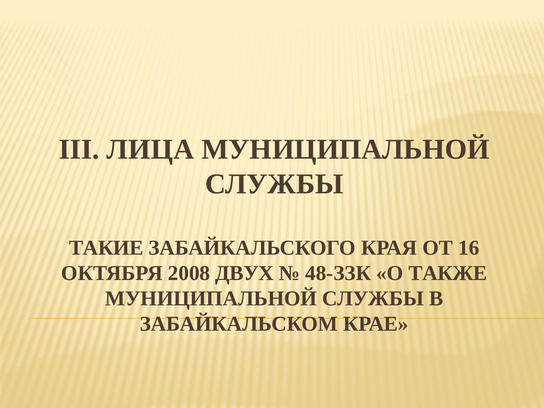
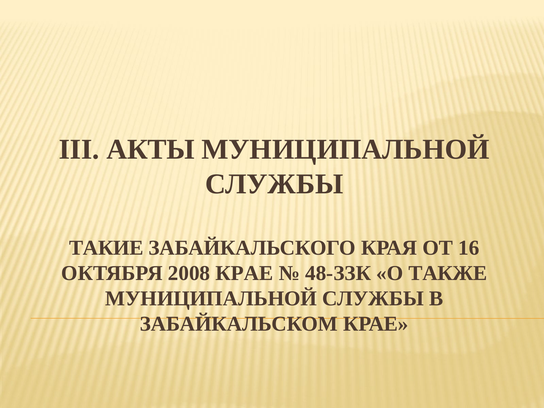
ЛИЦА: ЛИЦА -> АКТЫ (151, 149)
2008 ДВУХ: ДВУХ -> КРАЕ (244, 273)
